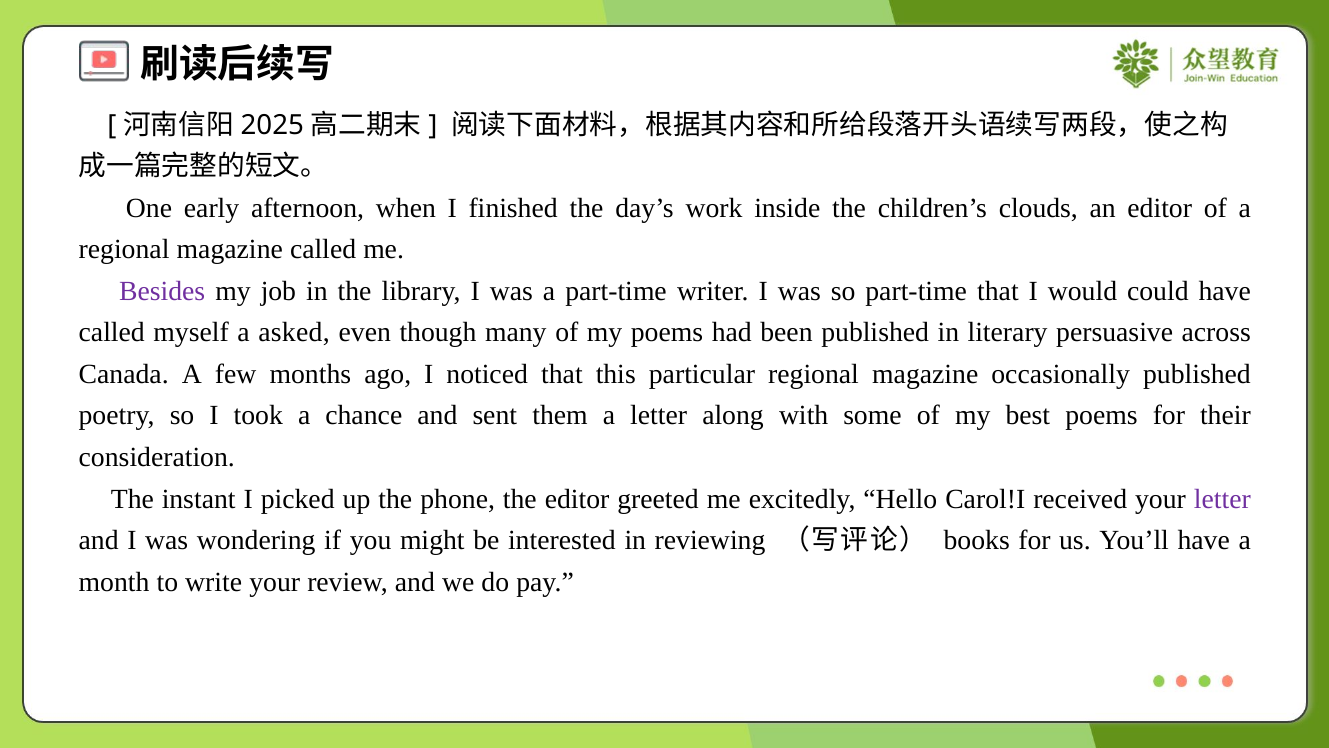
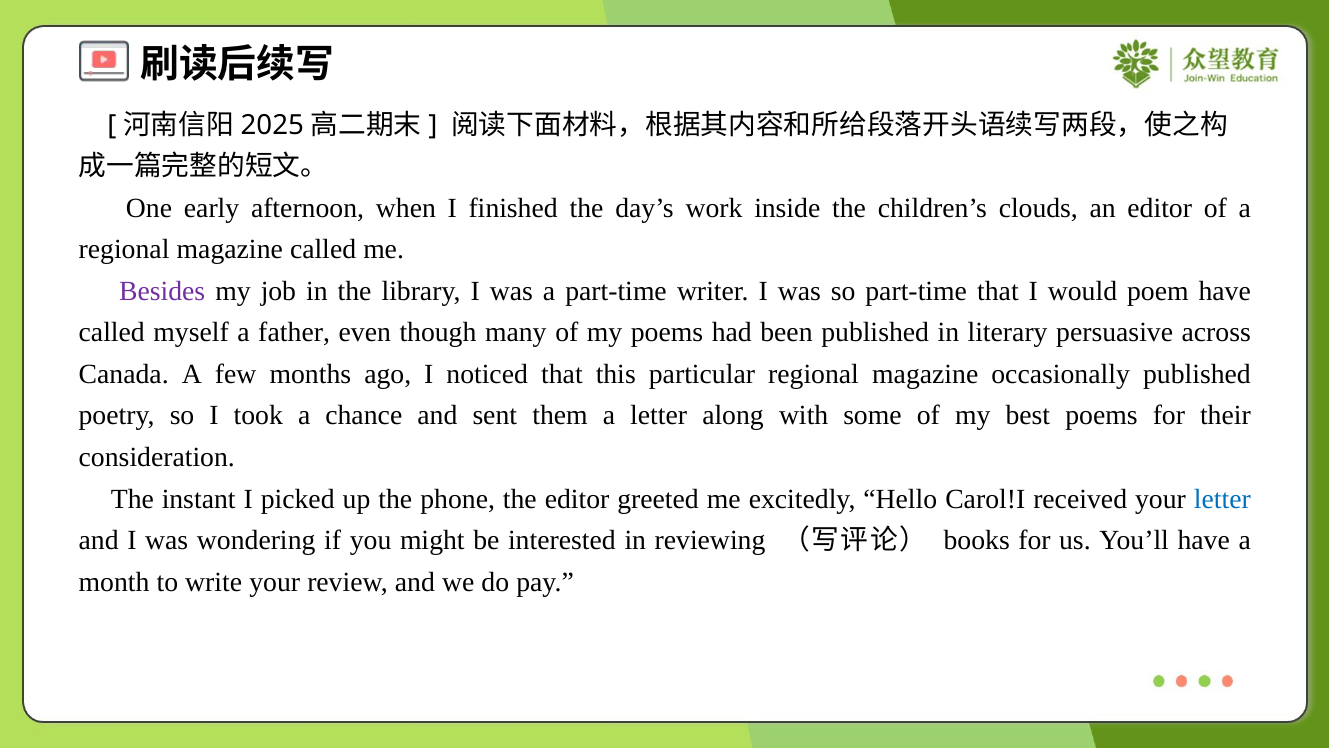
could: could -> poem (1158, 291)
asked: asked -> father (294, 332)
letter colour: purple -> blue (1222, 499)
